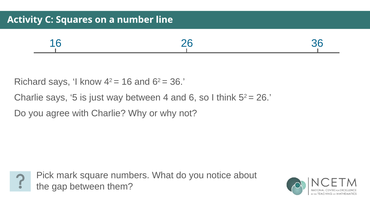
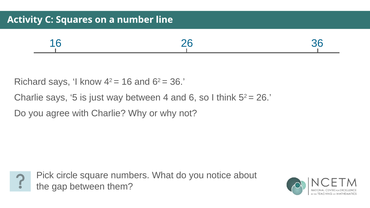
mark: mark -> circle (67, 176)
